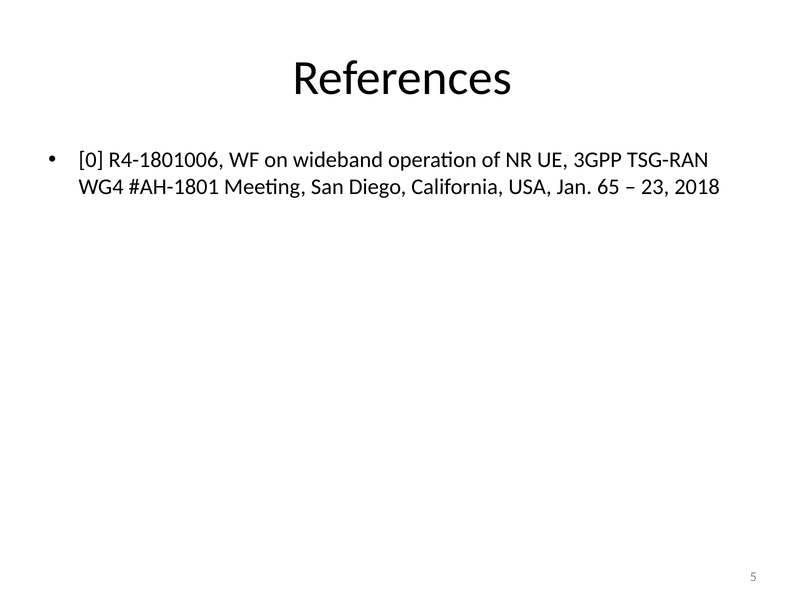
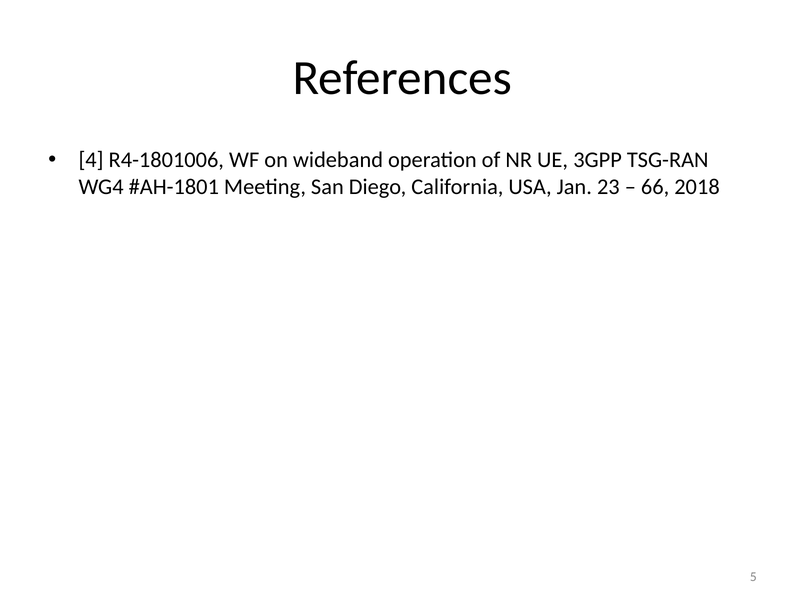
0: 0 -> 4 (91, 160)
65: 65 -> 23 (608, 187)
23: 23 -> 66 (655, 187)
